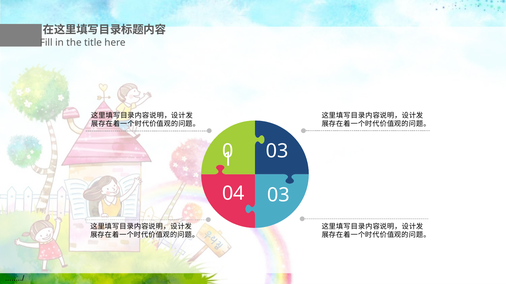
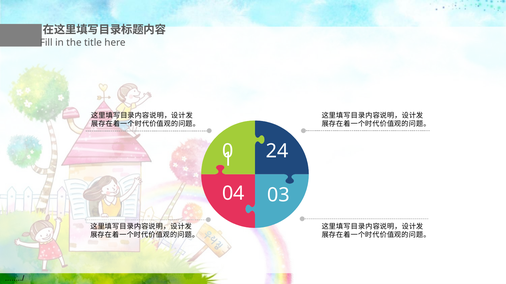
03: 03 -> 24 (277, 151)
